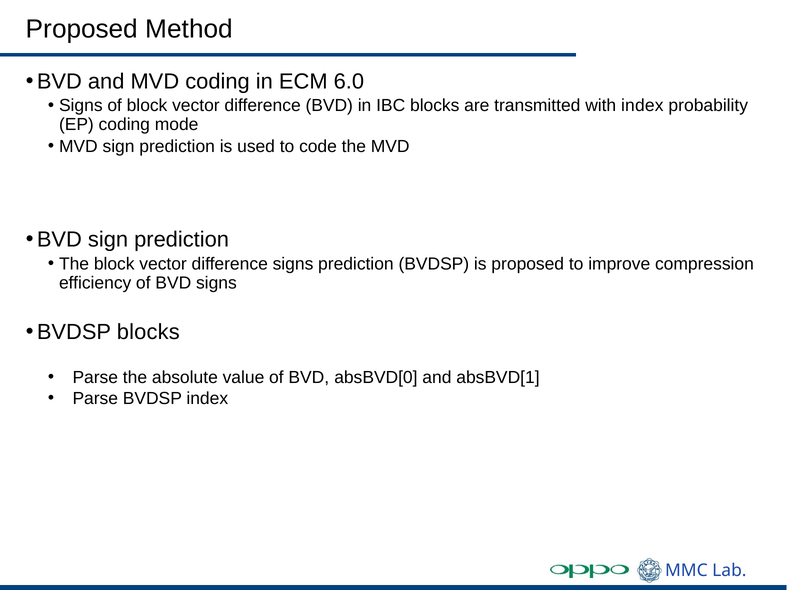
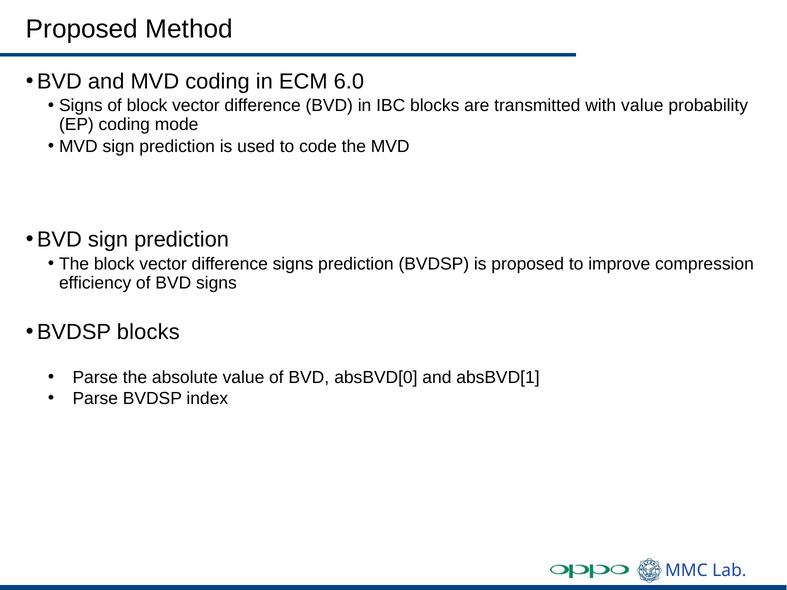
with index: index -> value (642, 106)
